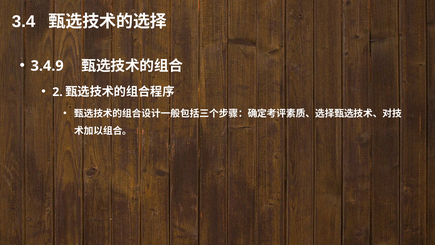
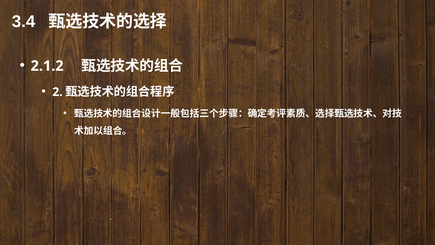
3.4.9: 3.4.9 -> 2.1.2 (47, 66)
